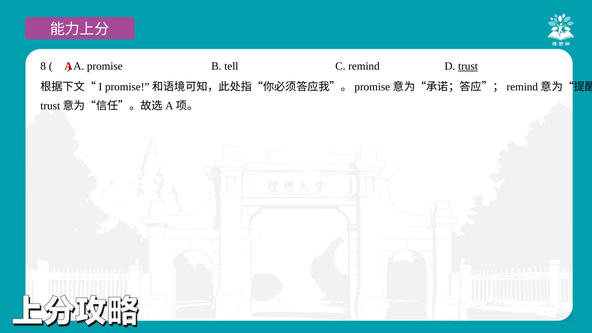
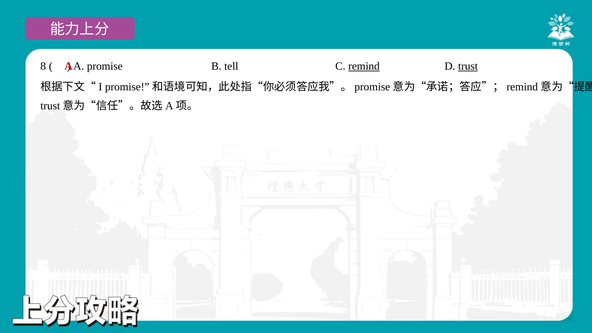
remind underline: none -> present (364, 66)
